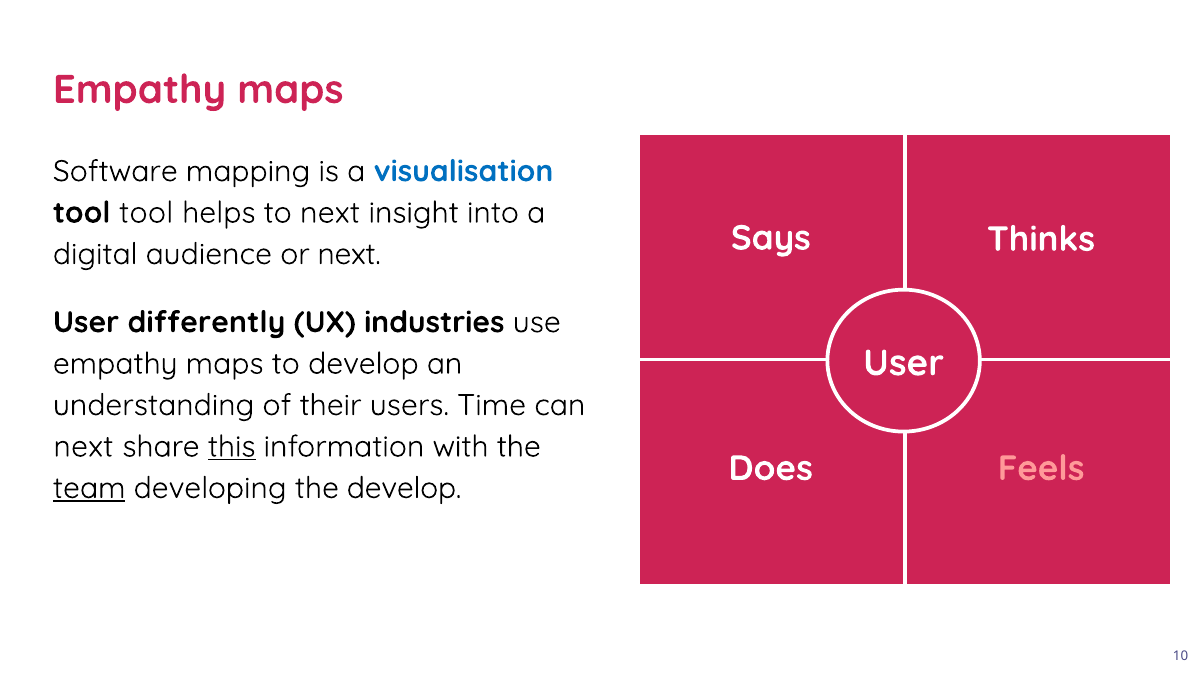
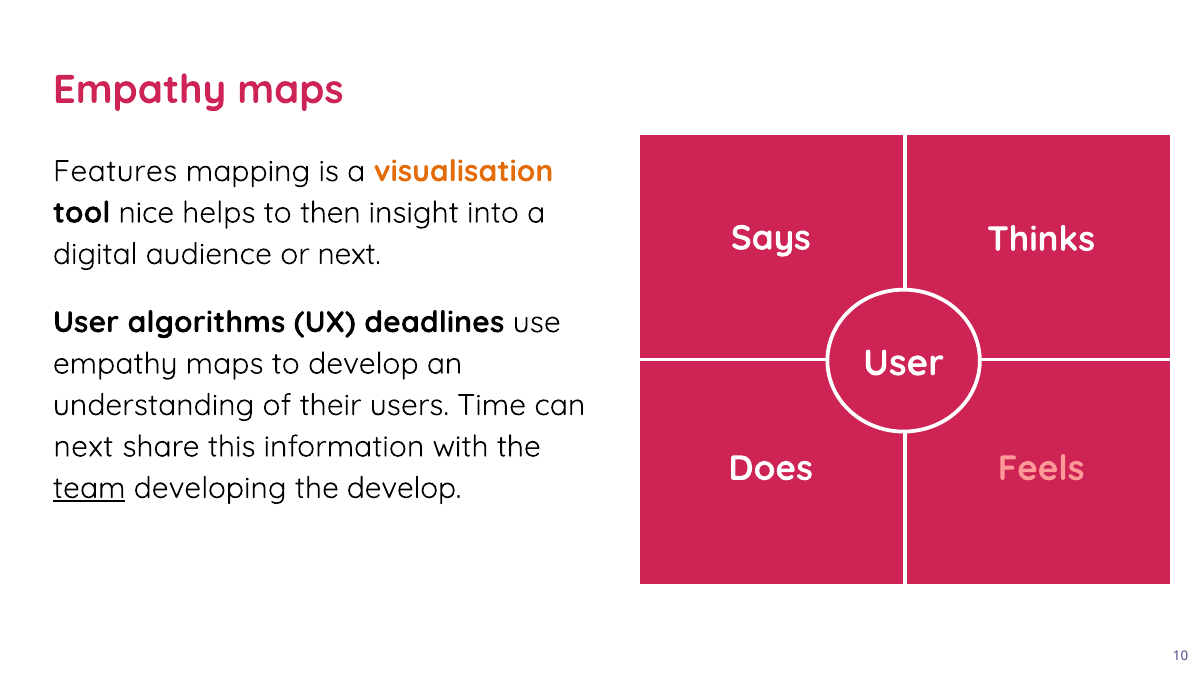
Software: Software -> Features (115, 171)
visualisation colour: blue -> orange (464, 171)
tool tool: tool -> nice (146, 213)
to next: next -> then (330, 213)
differently: differently -> algorithms (206, 322)
industries: industries -> deadlines (434, 322)
this underline: present -> none (232, 446)
